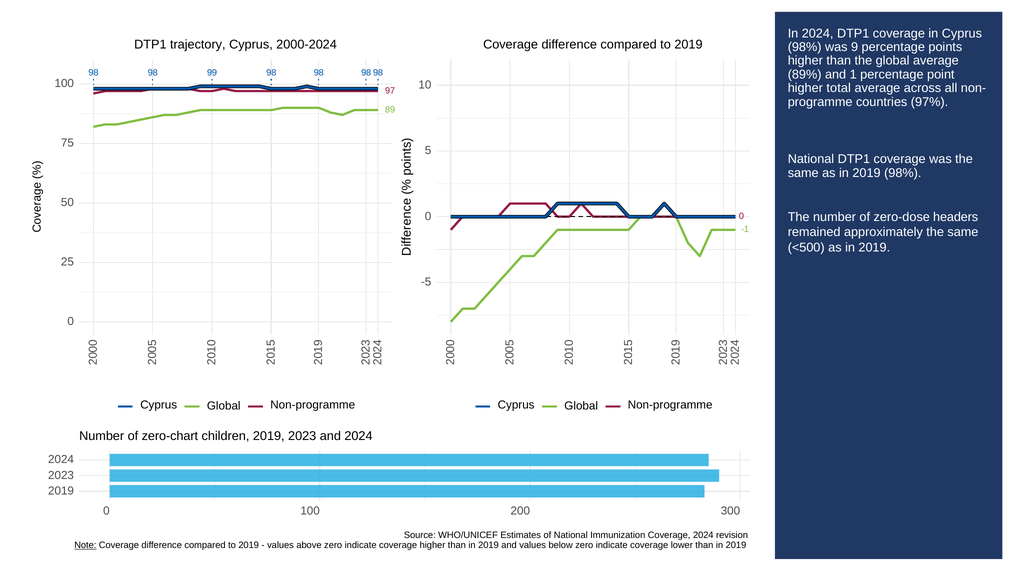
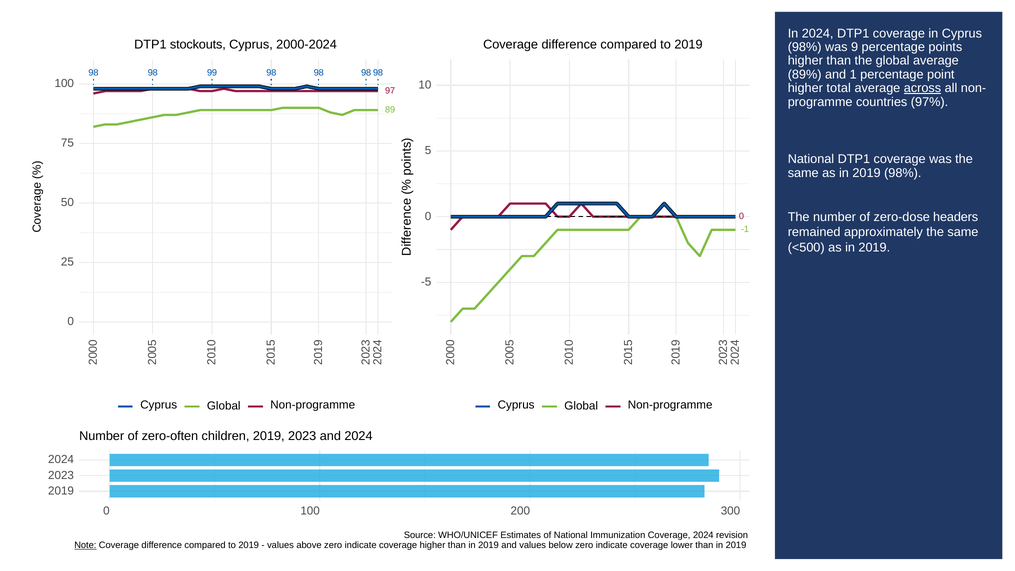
trajectory: trajectory -> stockouts (198, 45)
across underline: none -> present (922, 88)
zero-chart: zero-chart -> zero-often (170, 436)
